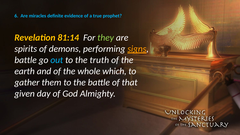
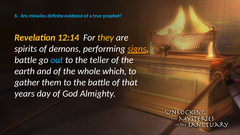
81:14: 81:14 -> 12:14 (68, 38)
they colour: light green -> yellow (106, 38)
truth: truth -> teller (99, 60)
given: given -> years (25, 94)
